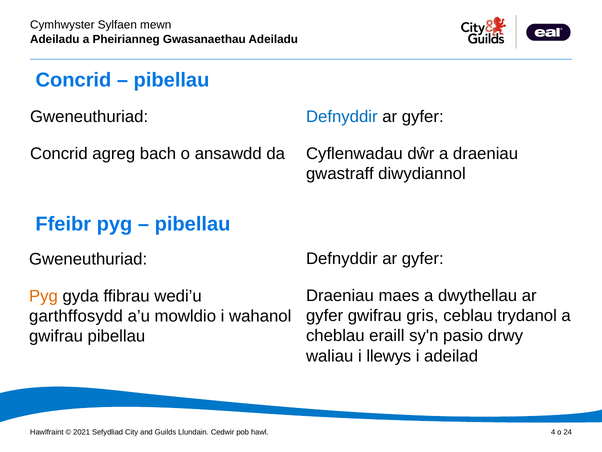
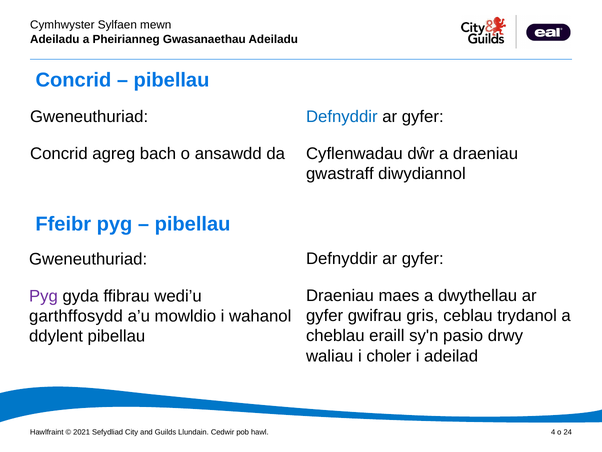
Pyg colour: orange -> purple (43, 296)
gwifrau: gwifrau -> ddylent (56, 336)
llewys: llewys -> choler (389, 356)
